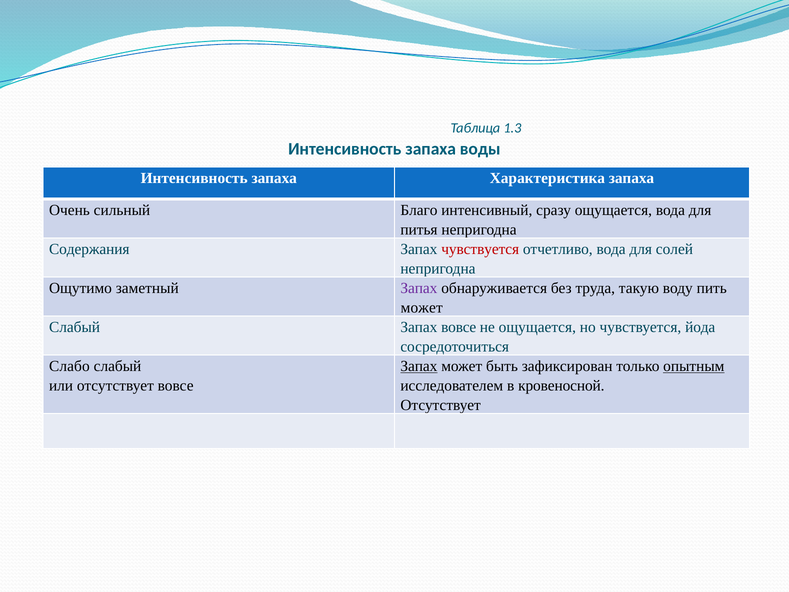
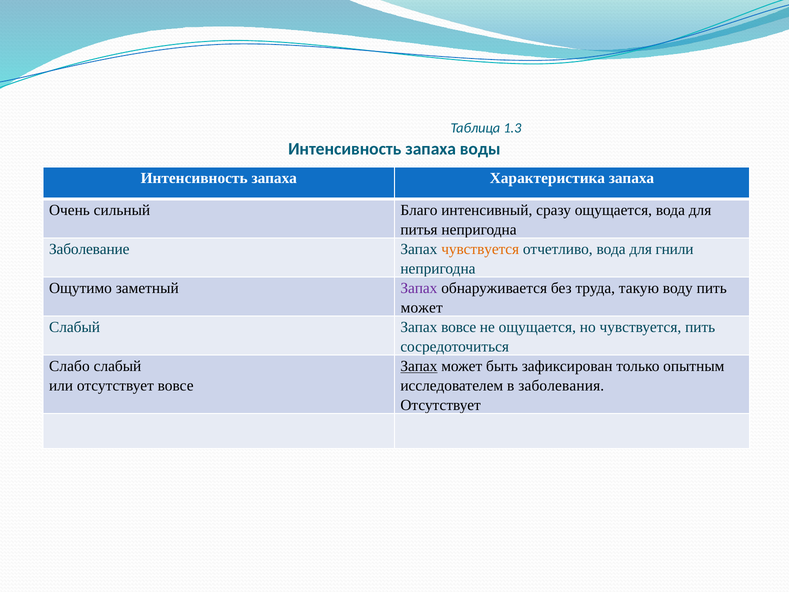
Содержания: Содержания -> Заболевание (89, 249)
чувствуется colour: red -> orange (480, 249)
солей: солей -> гнили (675, 249)
чувствуется йода: йода -> пить (700, 327)
опытным underline: present -> none (694, 366)
кровеносной: кровеносной -> заболевания (561, 385)
